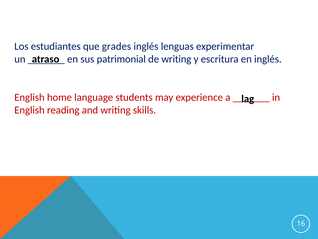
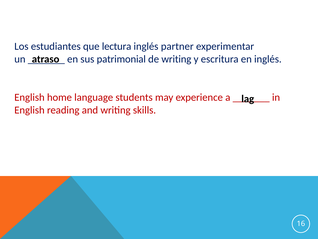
grades: grades -> lectura (117, 46)
lenguas: lenguas -> partner (177, 46)
